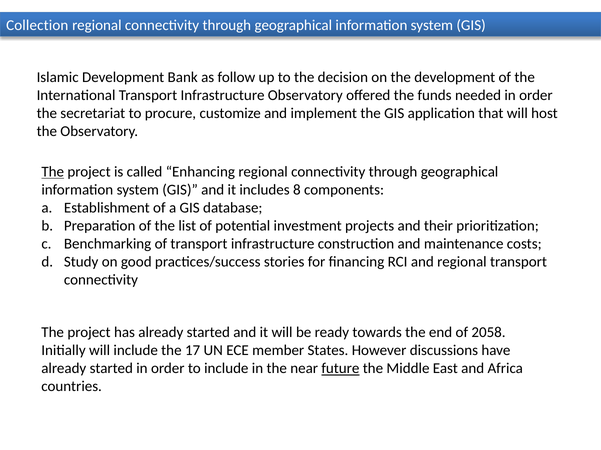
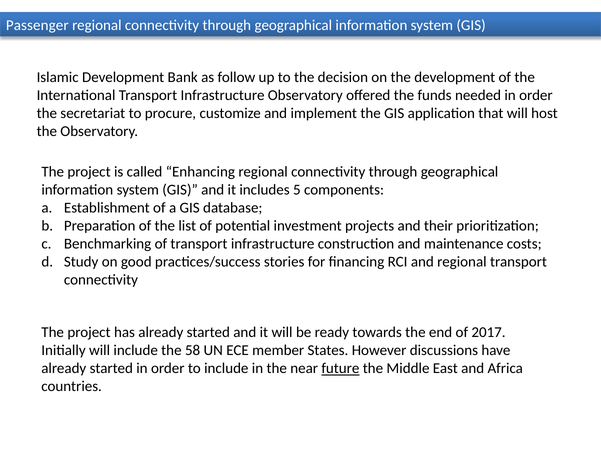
Collection: Collection -> Passenger (37, 25)
The underline: present -> none (53, 172)
8: 8 -> 5 (297, 190)
2058: 2058 -> 2017 (489, 333)
17: 17 -> 58 (193, 351)
